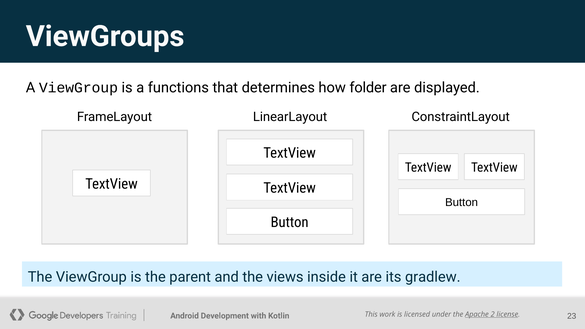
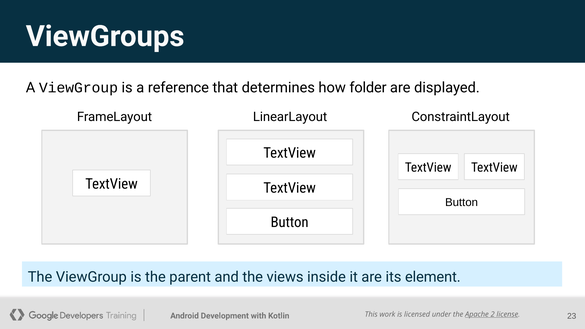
functions: functions -> reference (178, 88)
gradlew: gradlew -> element (433, 277)
